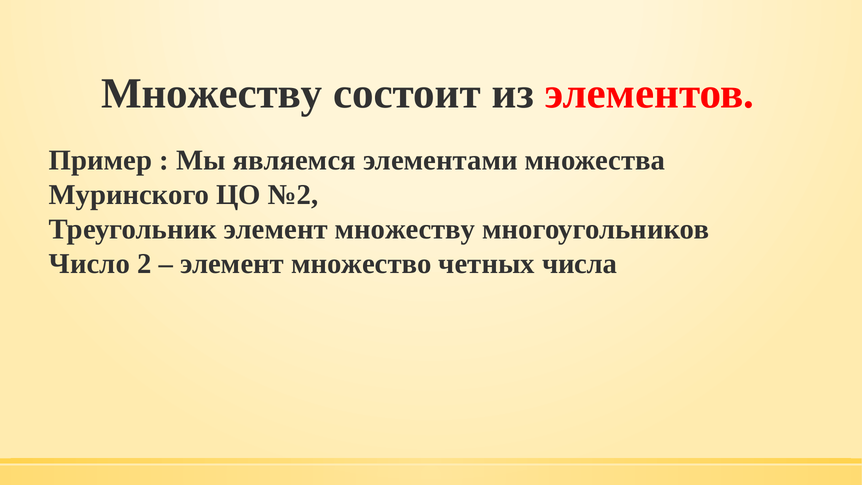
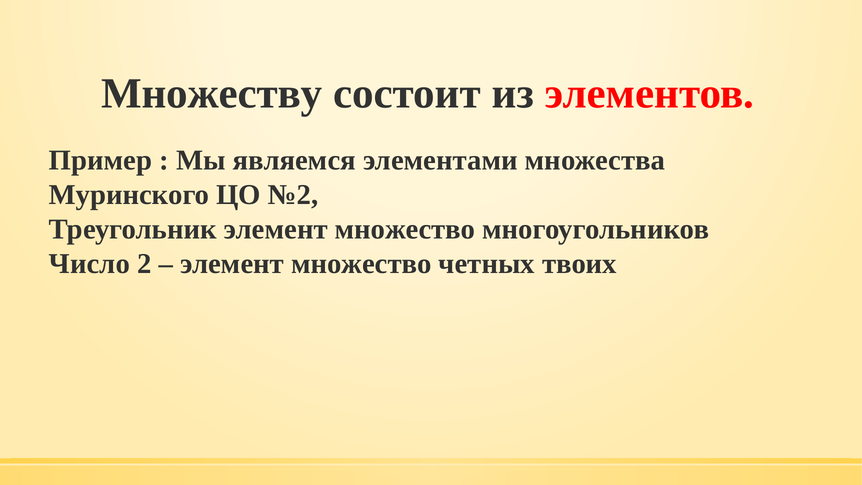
Треугольник элемент множеству: множеству -> множество (405, 229)
числа: числа -> твоих (579, 263)
